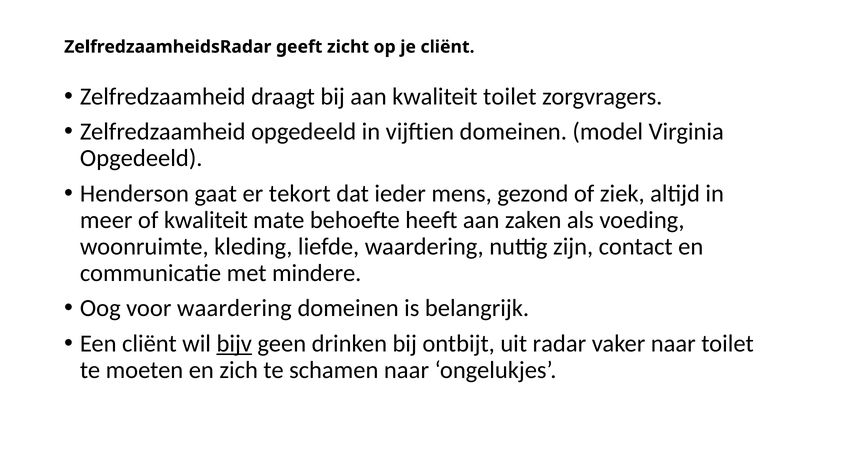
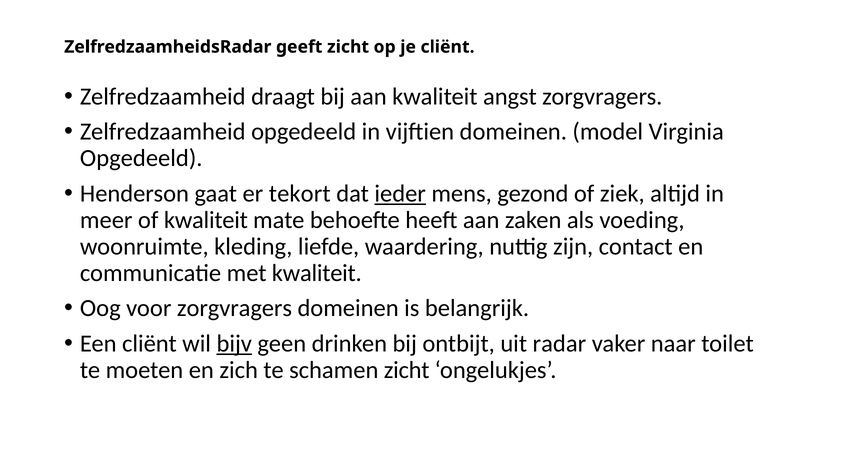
kwaliteit toilet: toilet -> angst (510, 96)
ieder underline: none -> present (400, 193)
met mindere: mindere -> kwaliteit (317, 273)
voor waardering: waardering -> zorgvragers (234, 308)
schamen naar: naar -> zicht (407, 370)
